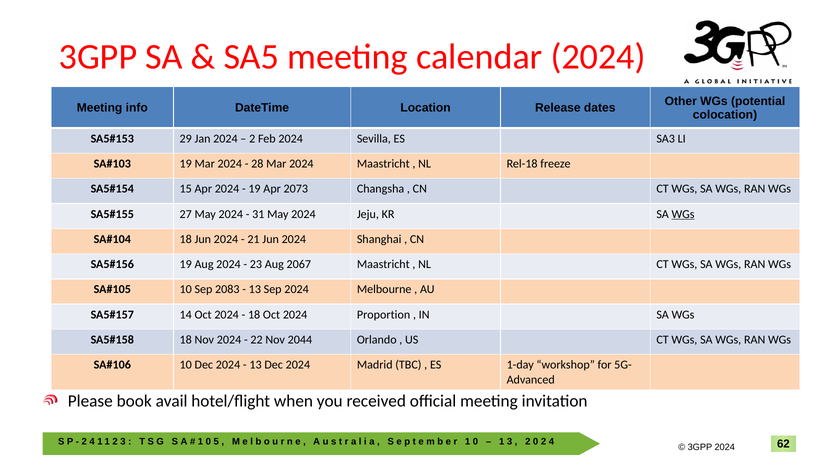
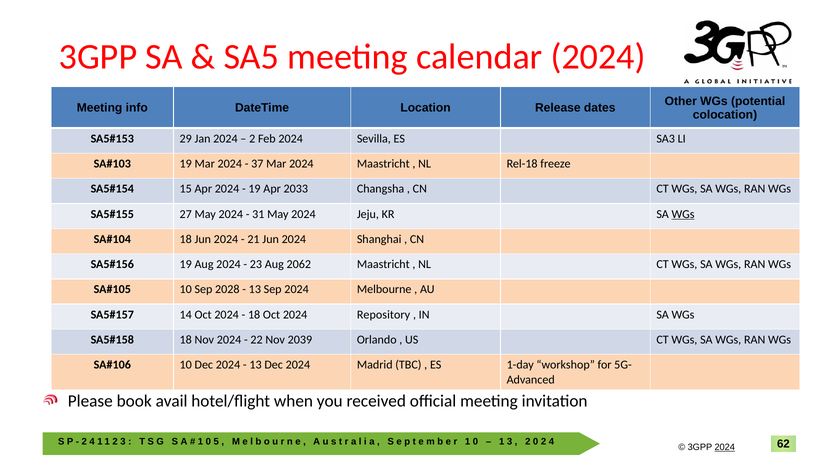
28: 28 -> 37 (257, 164)
2073: 2073 -> 2033 (296, 189)
2067: 2067 -> 2062 (299, 264)
2083: 2083 -> 2028 (227, 289)
Proportion: Proportion -> Repository (384, 314)
2044: 2044 -> 2039 (300, 340)
2024 underline: none -> present (725, 447)
